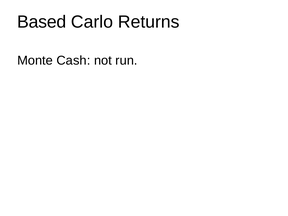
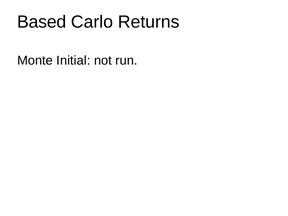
Cash: Cash -> Initial (73, 60)
